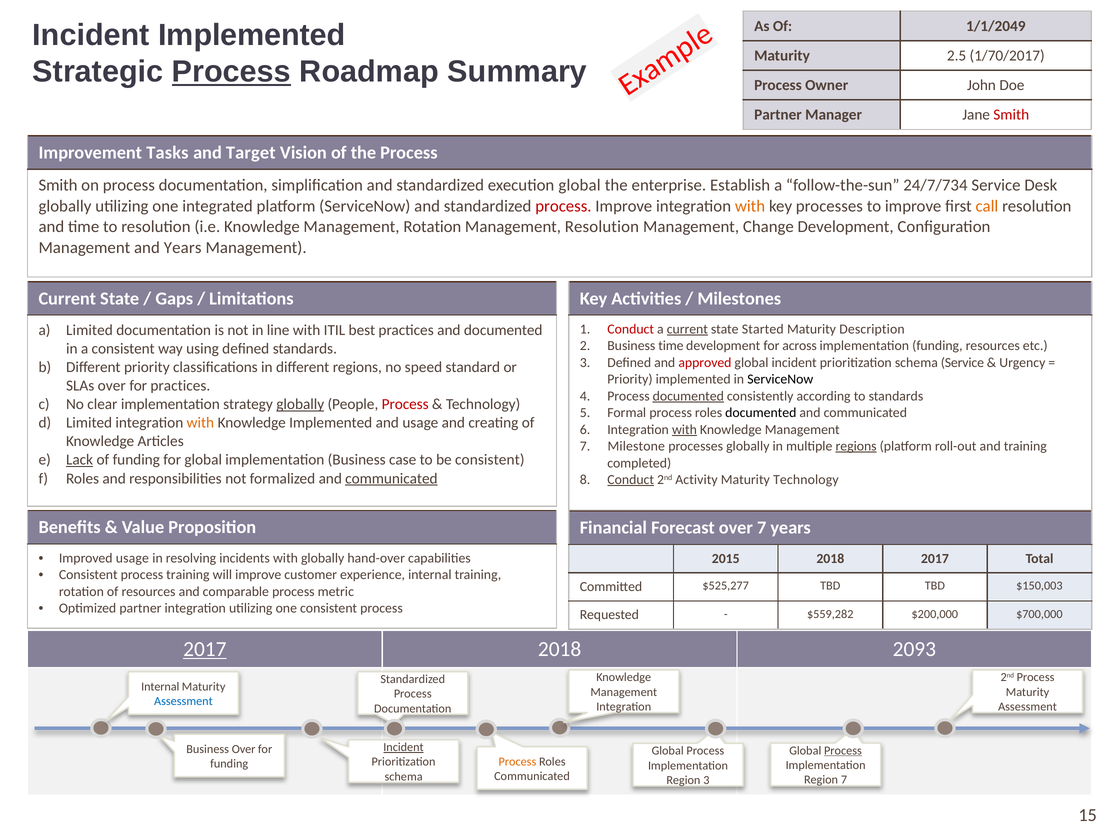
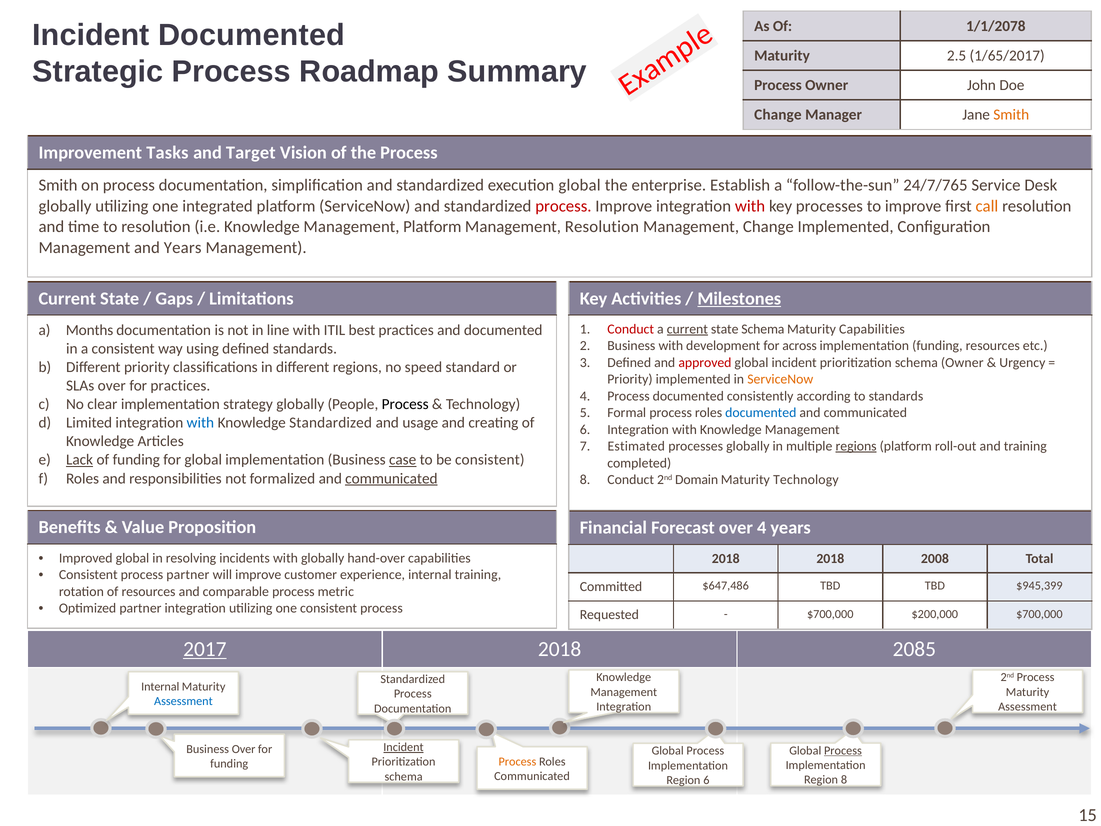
1/1/2049: 1/1/2049 -> 1/1/2078 (996, 26)
Incident Implemented: Implemented -> Documented (252, 35)
1/70/2017: 1/70/2017 -> 1/65/2017 (1007, 56)
Process underline: present -> none (231, 72)
Partner: Partner -> Change (778, 115)
Smith colour: red -> orange (1011, 115)
24/7/734: 24/7/734 -> 24/7/765 (935, 185)
with colour: orange -> red (750, 206)
Management Rotation: Rotation -> Platform (432, 227)
Change Development: Development -> Implemented (846, 227)
Milestones underline: none -> present (739, 298)
state Started: Started -> Schema (763, 329)
Maturity Description: Description -> Capabilities (872, 329)
a Limited: Limited -> Months (90, 330)
Business time: time -> with (671, 346)
schema Service: Service -> Owner (962, 362)
ServiceNow colour: black -> orange (780, 379)
documented underline: present -> none (688, 396)
globally underline: present -> none (300, 404)
Process colour: red -> black (405, 404)
documented colour: black -> blue (761, 413)
with colour: orange -> blue (200, 423)
Knowledge Implemented: Implemented -> Standardized (331, 423)
with underline: present -> none (684, 429)
Milestone: Milestone -> Estimated (636, 446)
case underline: none -> present (403, 460)
Conduct underline: present -> none (631, 480)
Activity: Activity -> Domain (697, 480)
over 7: 7 -> 4 (762, 528)
Improved usage: usage -> global (132, 558)
2015: 2015 -> 2018 (726, 558)
2018 2017: 2017 -> 2008 (935, 558)
process training: training -> partner (188, 575)
$525,277: $525,277 -> $647,486 (726, 586)
$150,003: $150,003 -> $945,399 (1039, 586)
$559,282: $559,282 -> $700,000 (830, 614)
2093: 2093 -> 2085 (914, 649)
Region 7: 7 -> 8 (844, 780)
Region 3: 3 -> 6 (706, 780)
